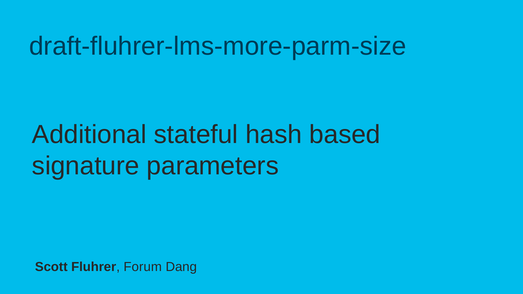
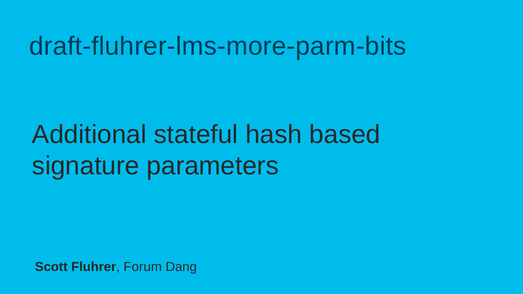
draft-fluhrer-lms-more-parm-size: draft-fluhrer-lms-more-parm-size -> draft-fluhrer-lms-more-parm-bits (218, 46)
